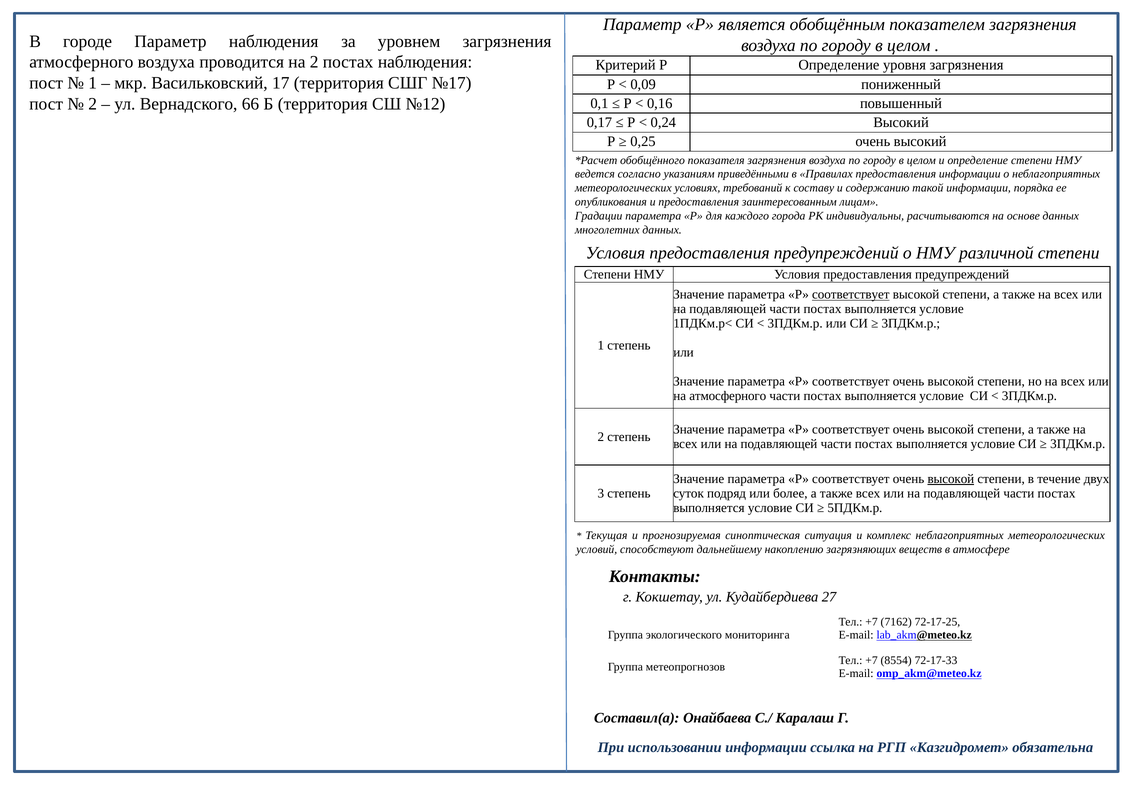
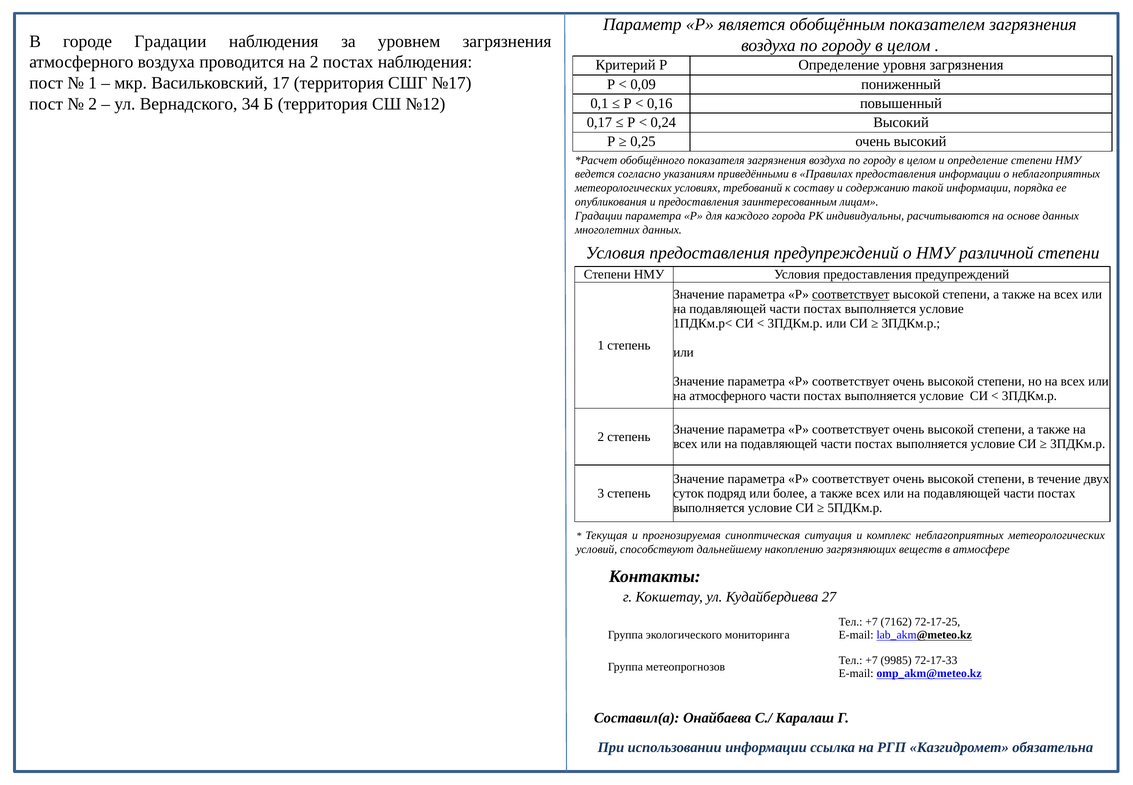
городе Параметр: Параметр -> Градации (170, 41)
66: 66 -> 34 (250, 104)
высокой underline: present -> none (951, 479)
8554: 8554 -> 9985 (896, 660)
